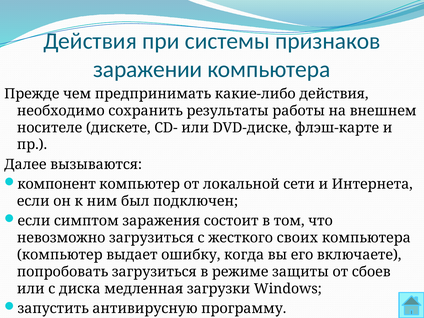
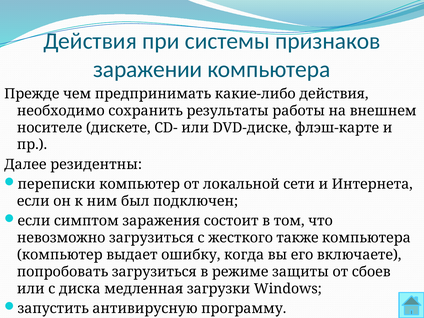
вызываются: вызываются -> резидентны (96, 164)
компонент: компонент -> переписки (56, 184)
своих: своих -> также (297, 238)
